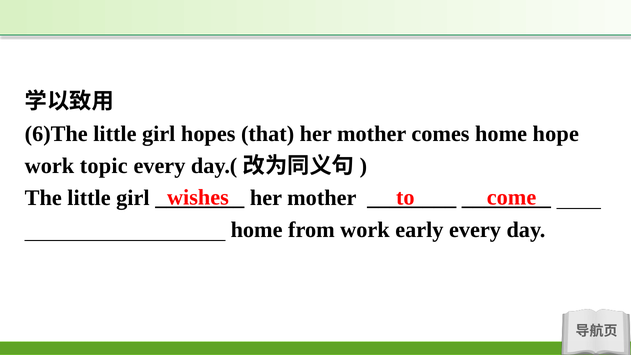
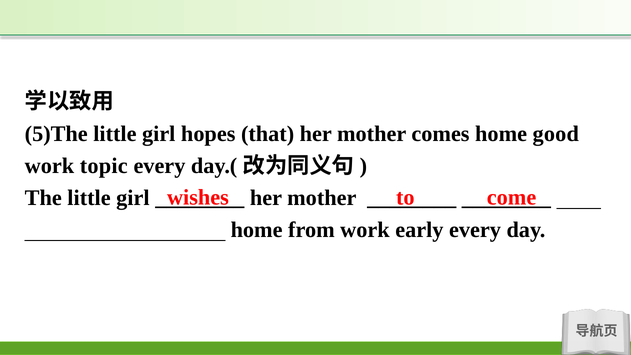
6)The: 6)The -> 5)The (56, 134)
hope: hope -> good (556, 134)
